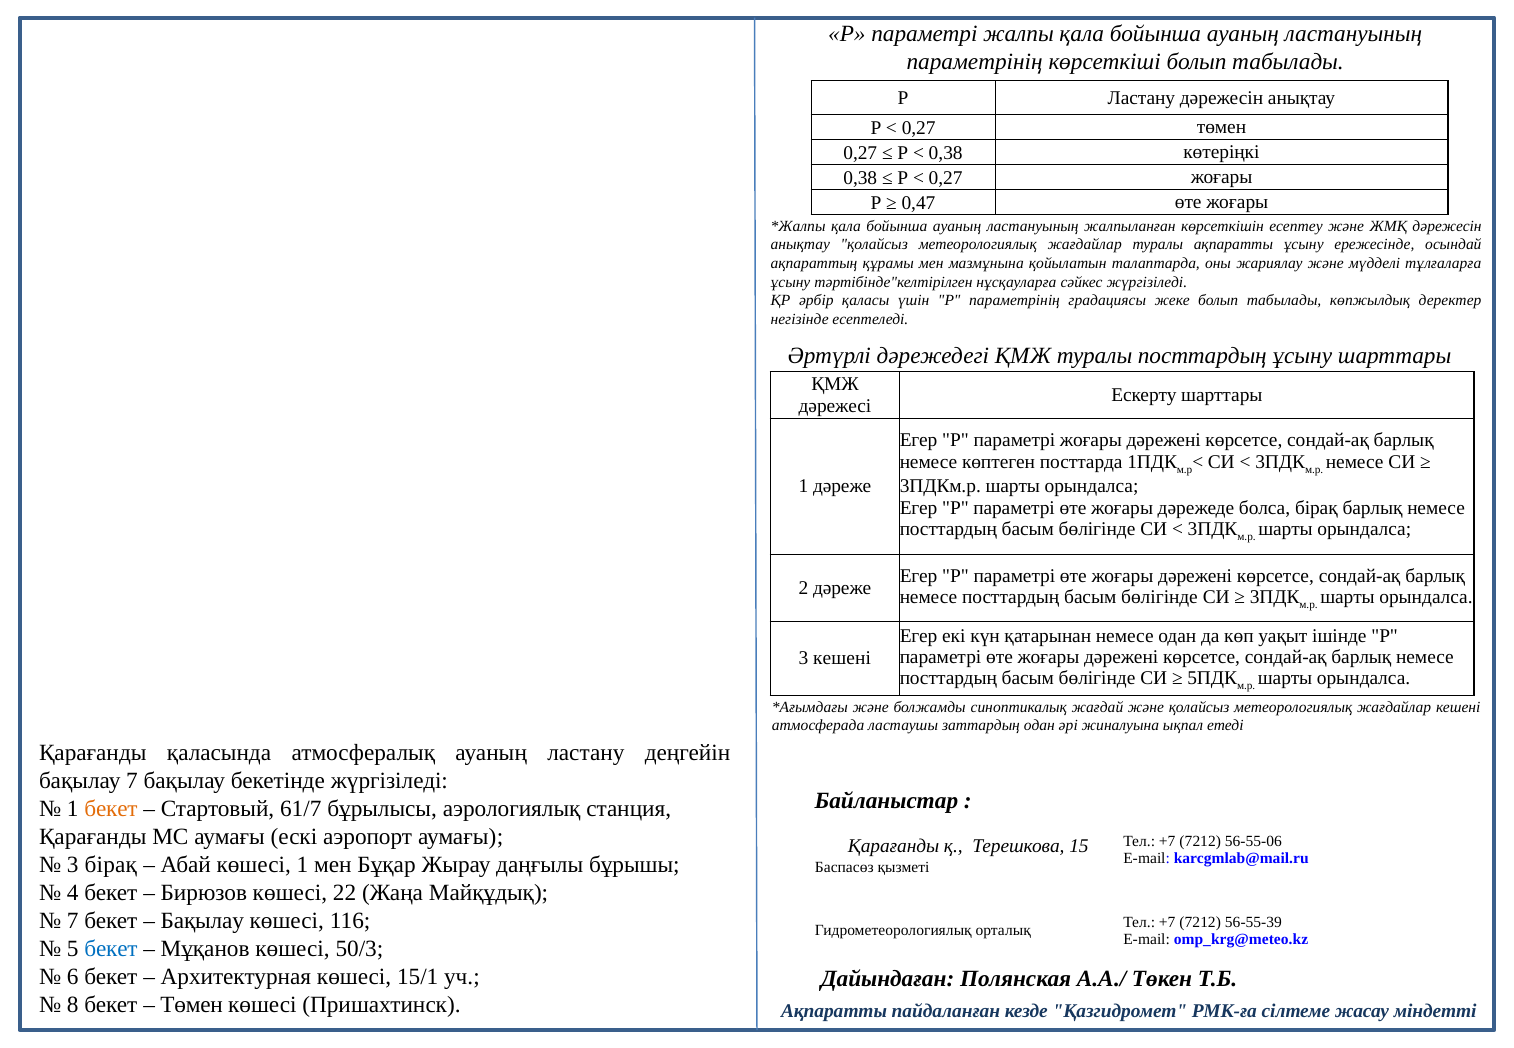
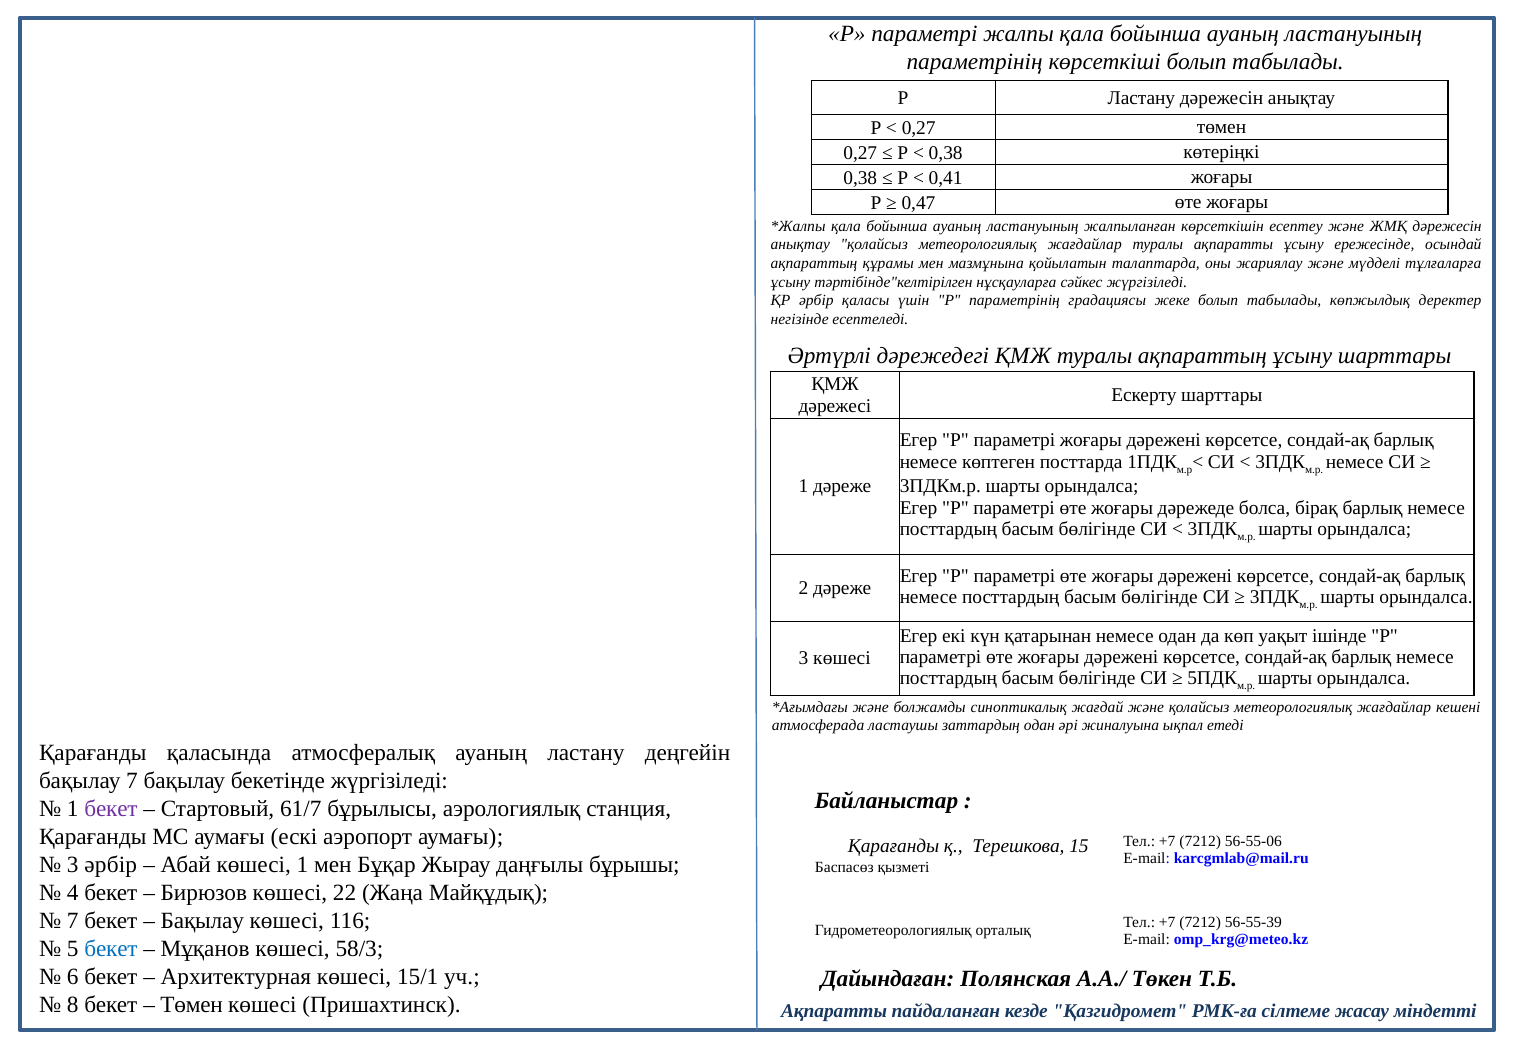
0,27: 0,27 -> 0,41 (946, 178)
туралы посттардың: посттардың -> ақпараттың (1202, 356)
3 кешені: кешені -> көшесі (842, 659)
бекет colour: orange -> purple (111, 809)
3 бірақ: бірақ -> әрбір (111, 865)
50/3: 50/3 -> 58/3 (359, 949)
